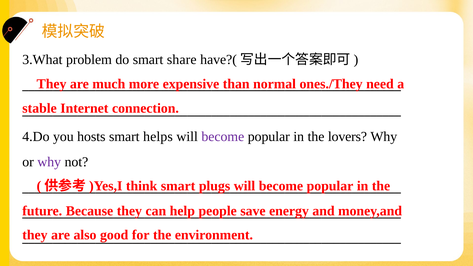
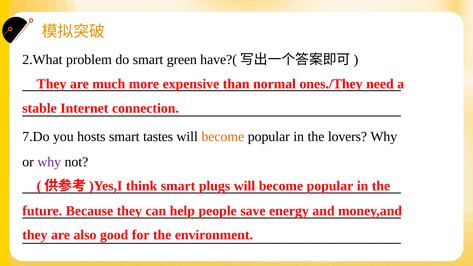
3.What: 3.What -> 2.What (42, 60)
share: share -> green (182, 60)
4.Do: 4.Do -> 7.Do (36, 137)
helps: helps -> tastes (158, 137)
become colour: purple -> orange (223, 137)
